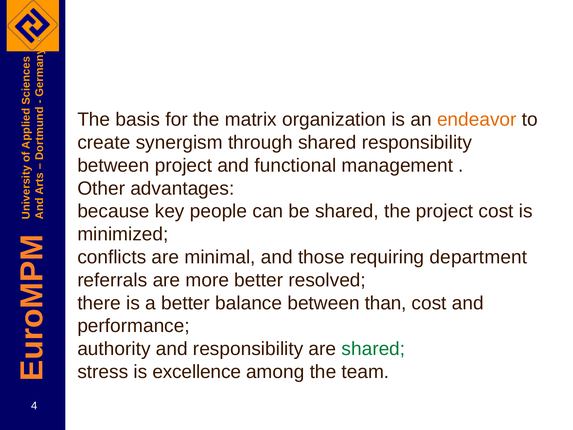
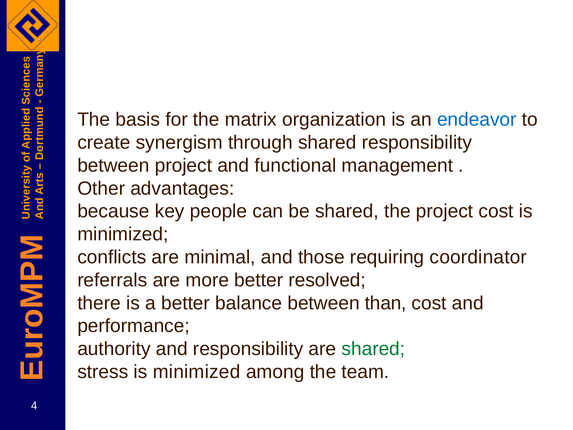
endeavor colour: orange -> blue (477, 120)
department: department -> coordinator (478, 257)
stress is excellence: excellence -> minimized (197, 372)
